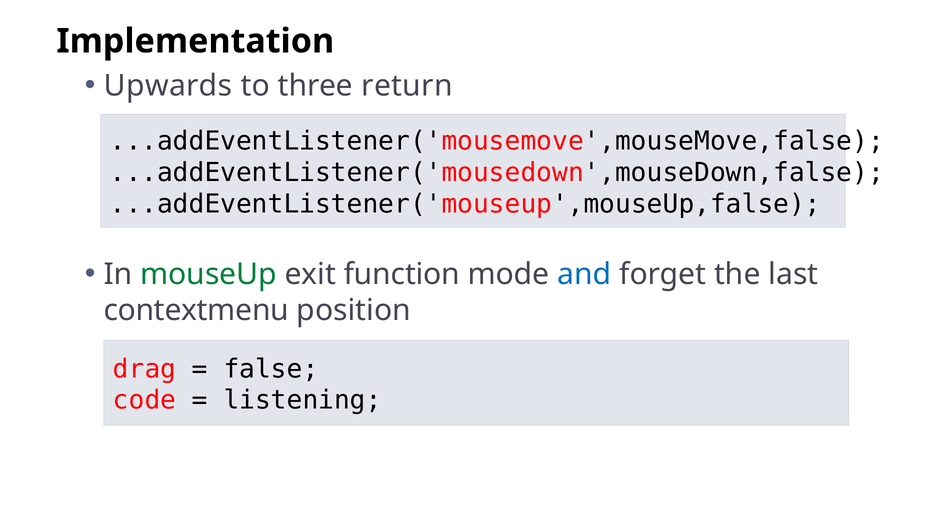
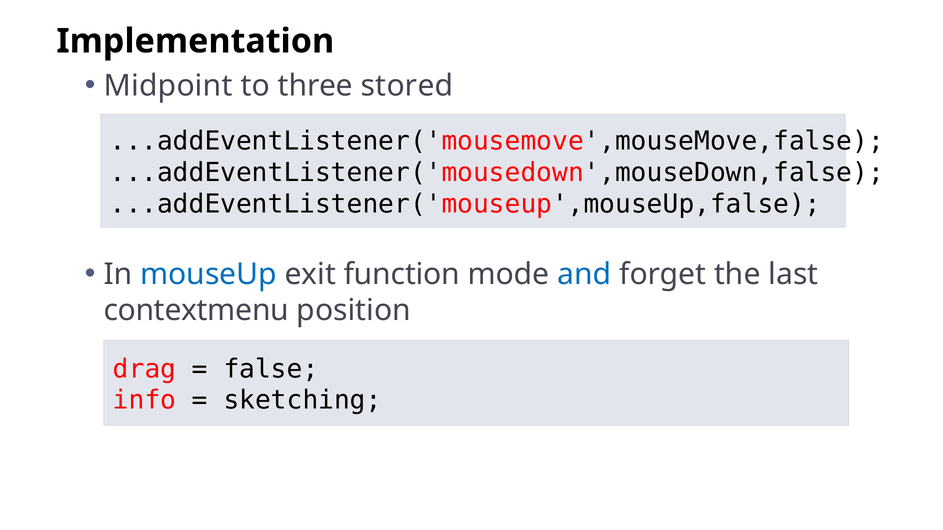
Upwards: Upwards -> Midpoint (168, 86)
return: return -> stored (407, 86)
mouseUp colour: green -> blue (208, 275)
code: code -> info (145, 401)
listening: listening -> sketching (303, 401)
